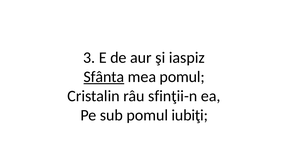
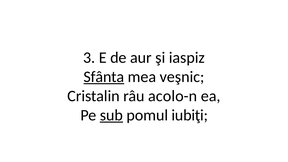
mea pomul: pomul -> veşnic (182, 77)
sfinţii-n: sfinţii-n -> acolo-n (173, 96)
sub underline: none -> present (111, 115)
